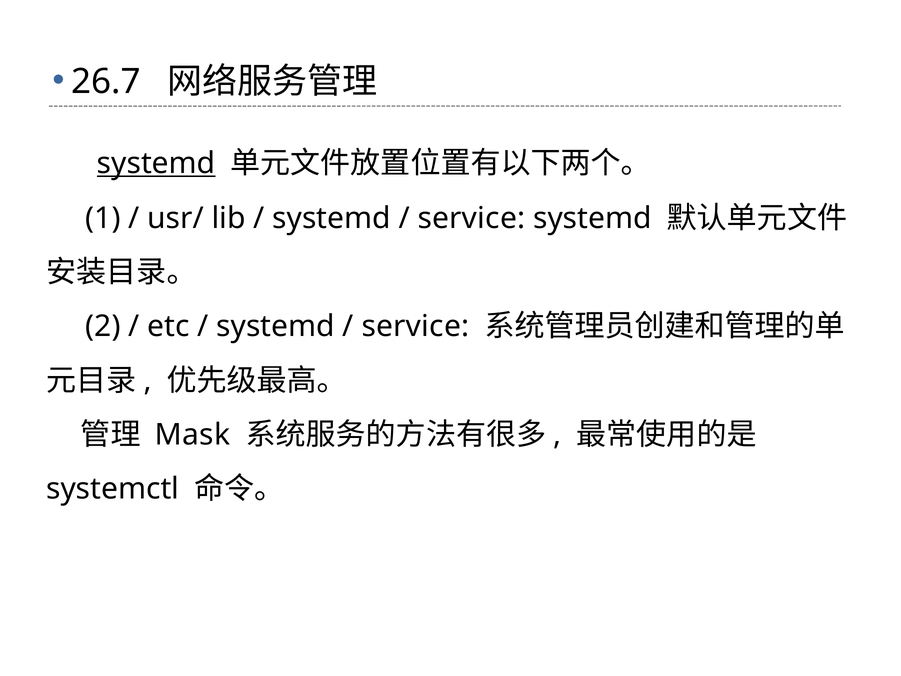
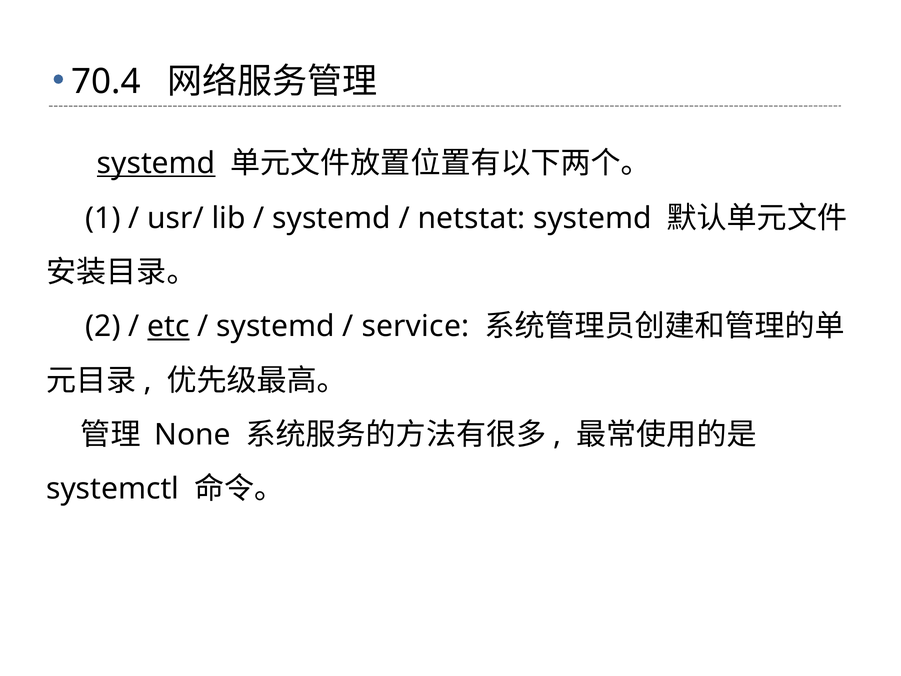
26.7: 26.7 -> 70.4 (106, 82)
service: service -> netstat (472, 218)
etc underline: none -> present (168, 326)
Mask: Mask -> None (193, 435)
